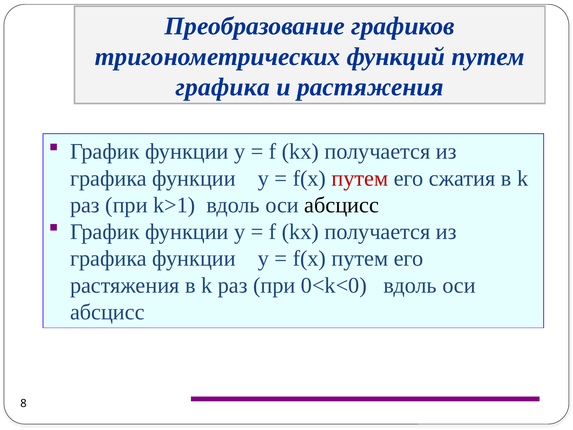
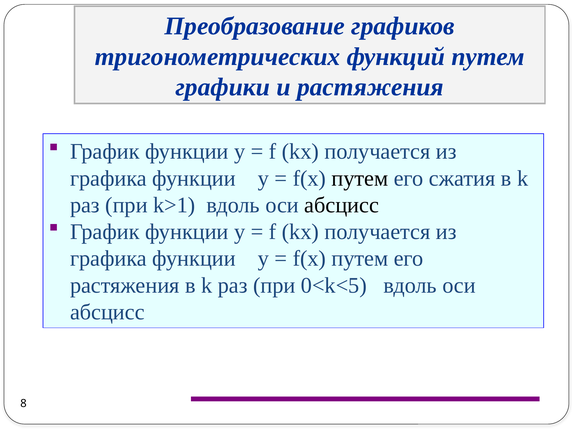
графика: графика -> графики (223, 87)
путем colour: red -> black (360, 178)
0<k<0: 0<k<0 -> 0<k<5 (334, 285)
